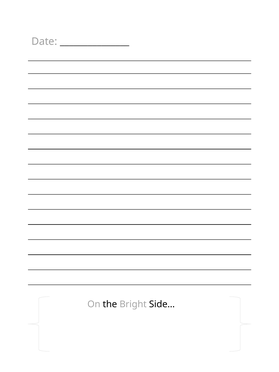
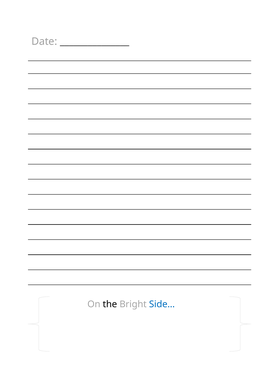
Side… colour: black -> blue (162, 304)
